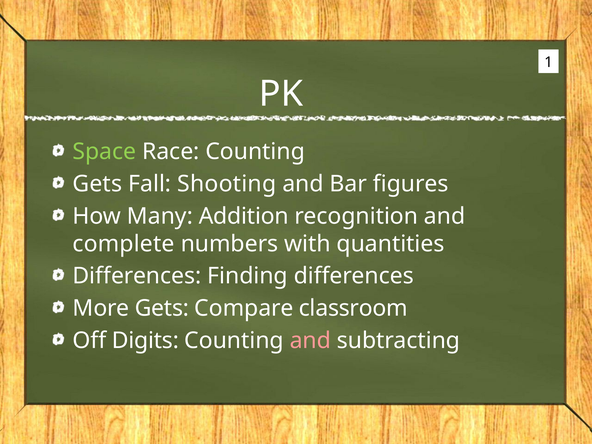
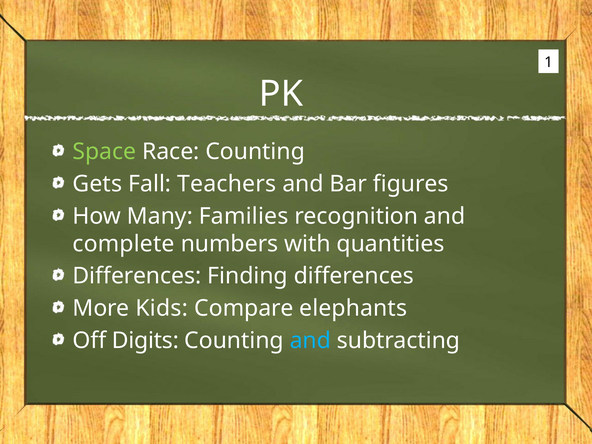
Shooting: Shooting -> Teachers (227, 184)
Addition: Addition -> Families (244, 216)
More Gets: Gets -> Kids (162, 308)
classroom: classroom -> elephants (353, 308)
and colour: pink -> light blue (310, 341)
